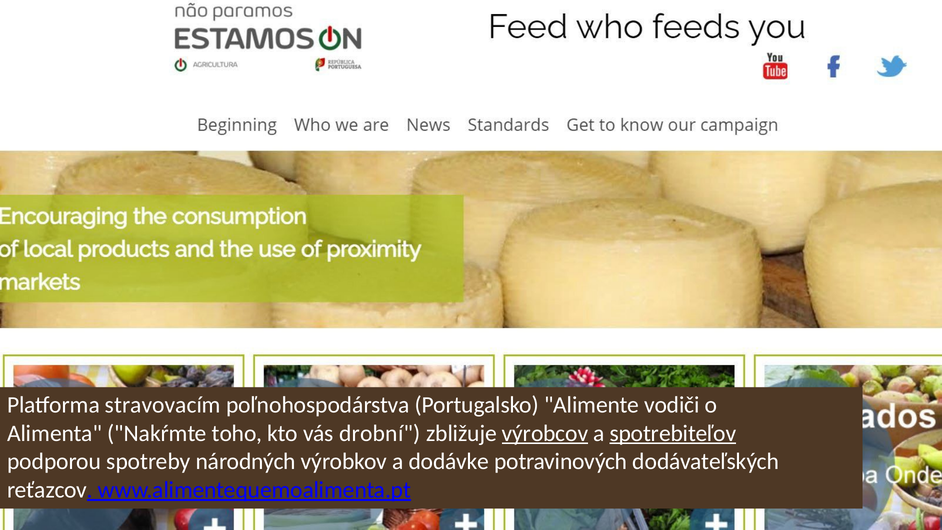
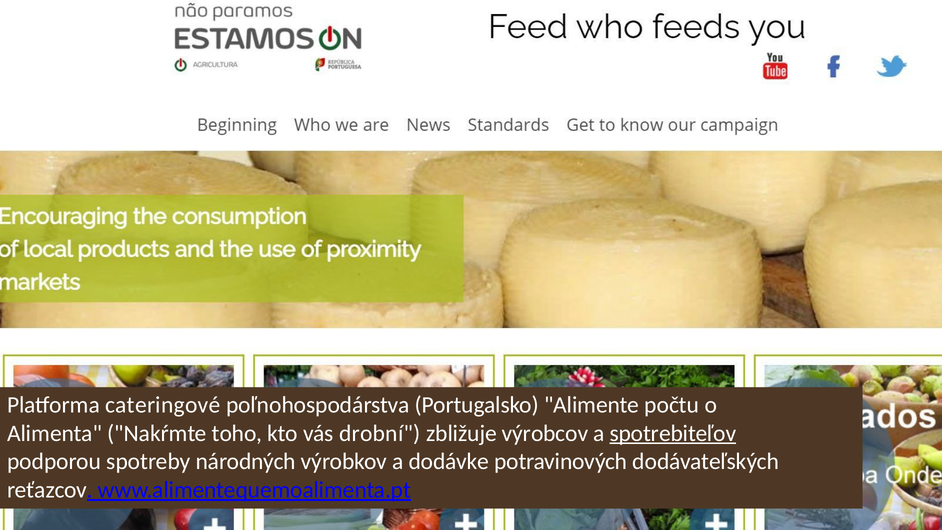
stravovacím: stravovacím -> cateringové (163, 405)
vodiči: vodiči -> počtu (672, 405)
výrobcov underline: present -> none (545, 433)
